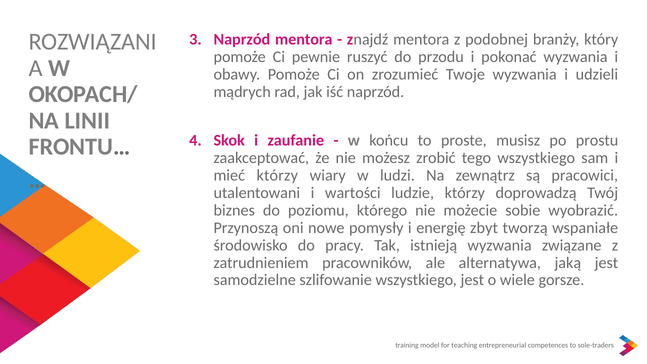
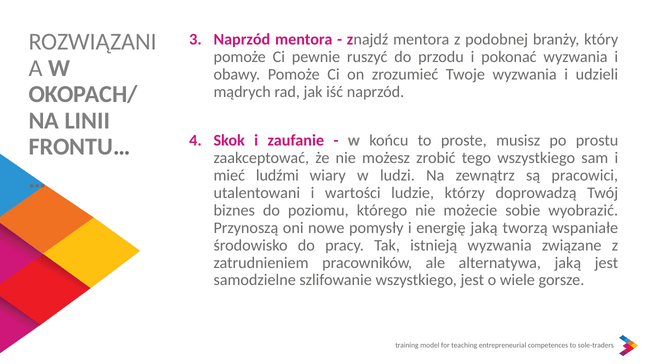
mieć którzy: którzy -> ludźmi (277, 175)
energię zbyt: zbyt -> jaką (484, 228)
